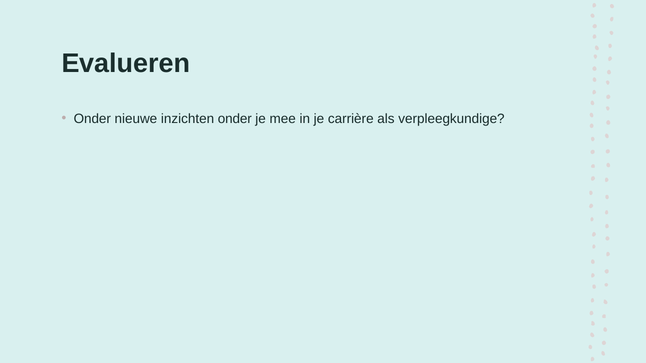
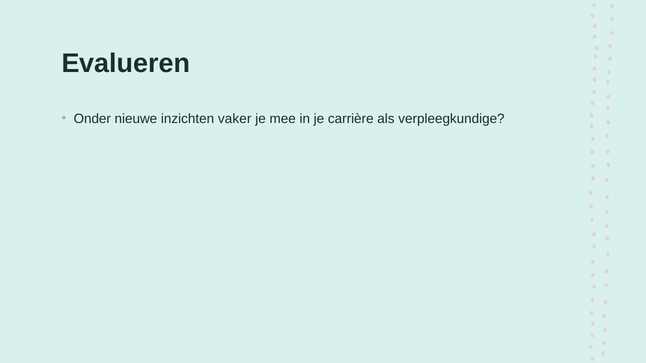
inzichten onder: onder -> vaker (235, 119)
